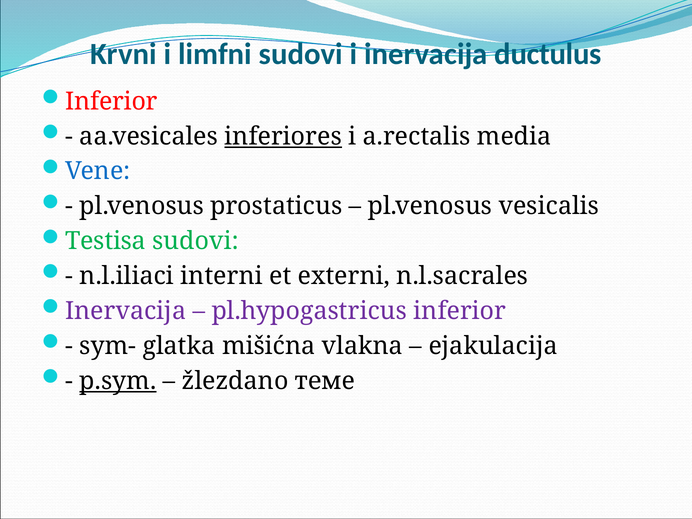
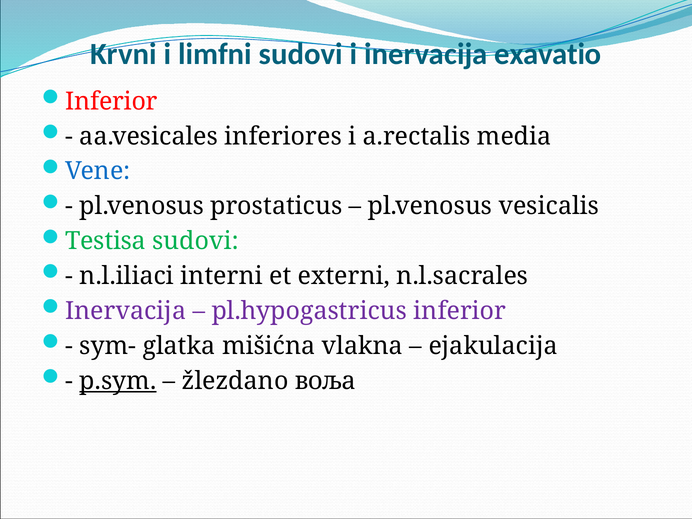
ductulus: ductulus -> exavatio (548, 54)
inferiores underline: present -> none (283, 136)
темe: темe -> воља (325, 381)
